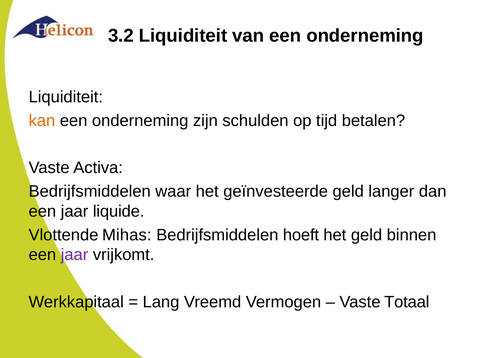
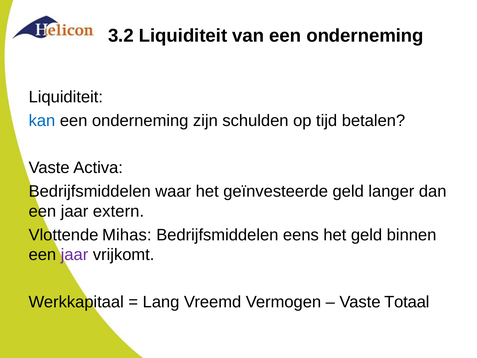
kan colour: orange -> blue (42, 121)
liquide: liquide -> extern (119, 211)
hoeft: hoeft -> eens (301, 235)
